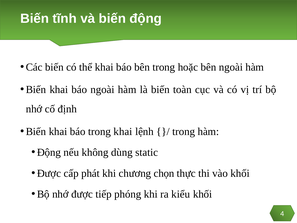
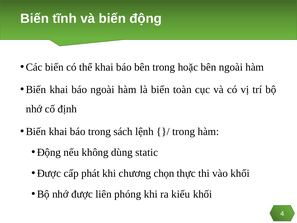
trong khai: khai -> sách (123, 131)
tiếp: tiếp -> liên (104, 194)
